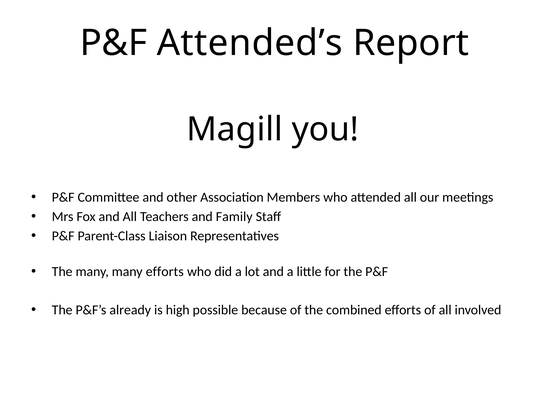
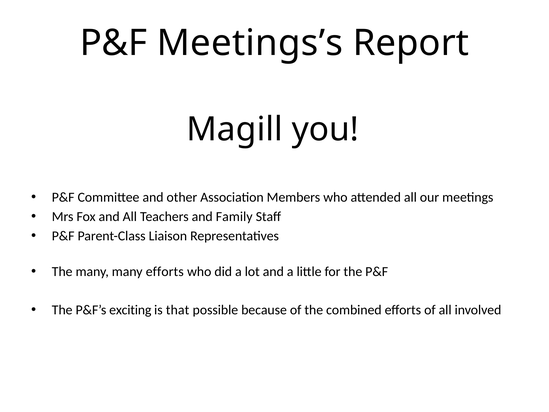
Attended’s: Attended’s -> Meetings’s (250, 43)
already: already -> exciting (130, 310)
high: high -> that (178, 310)
